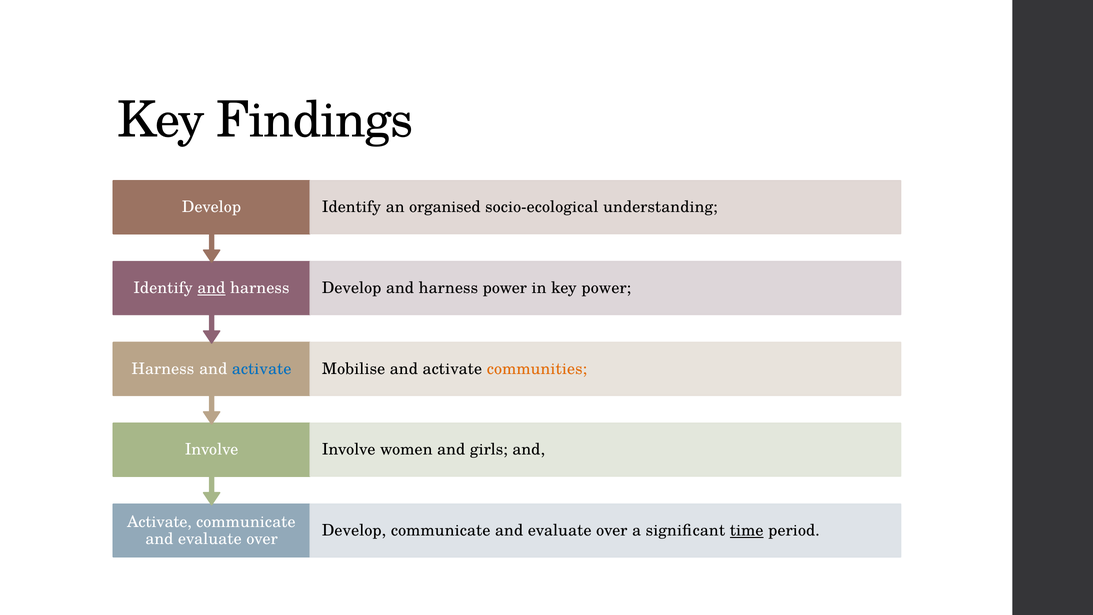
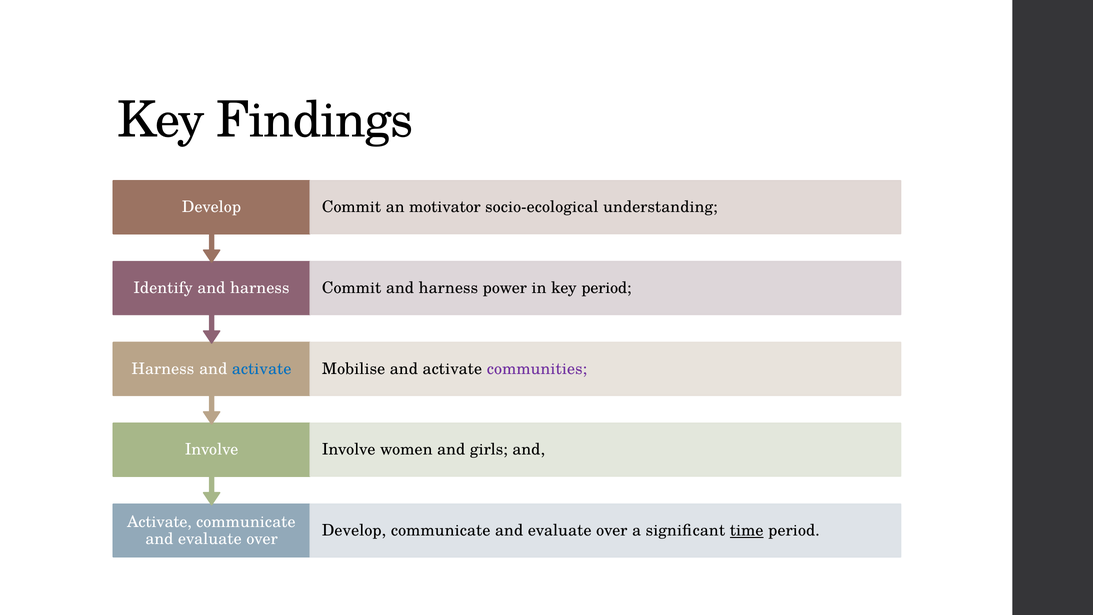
Develop Identify: Identify -> Commit (352, 207)
organised: organised -> motivator (445, 207)
and underline: present -> none (211, 288)
harness Develop: Develop -> Commit (352, 288)
key power: power -> period (606, 288)
communities colour: orange -> purple (537, 369)
